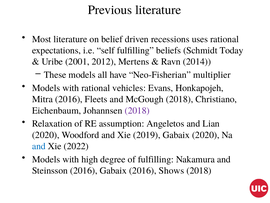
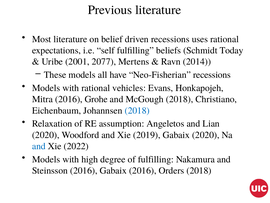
2012: 2012 -> 2077 (104, 62)
Neo-Fisherian multiplier: multiplier -> recessions (212, 75)
Fleets: Fleets -> Grohe (96, 99)
2018 colour: purple -> blue (137, 110)
Shows: Shows -> Orders (171, 170)
